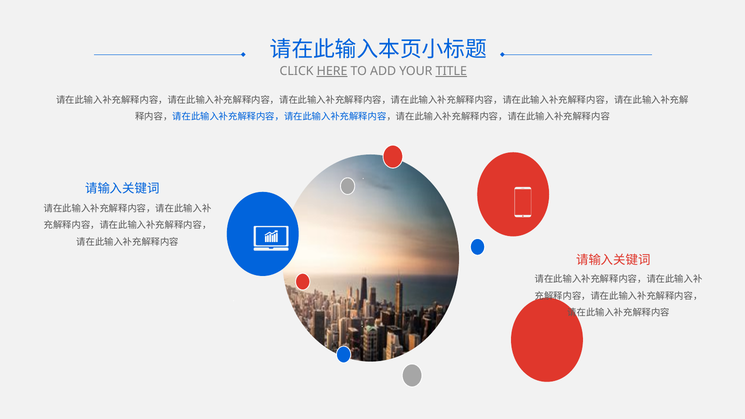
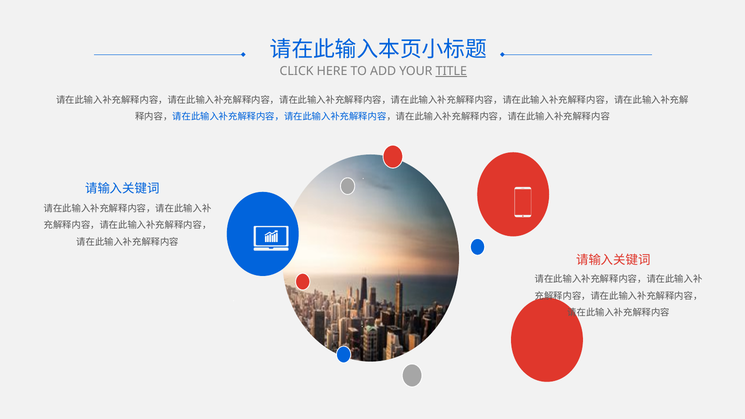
HERE underline: present -> none (332, 71)
